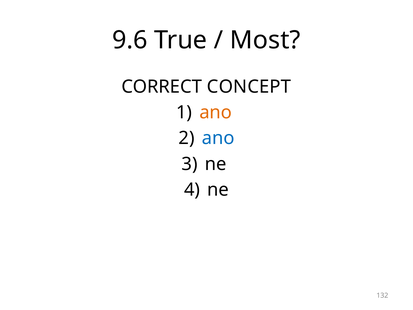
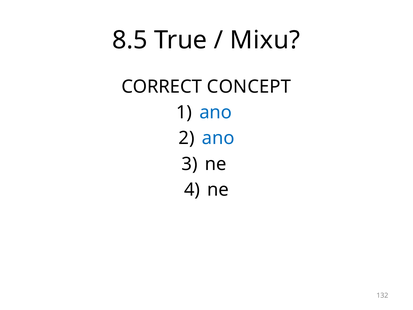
9.6: 9.6 -> 8.5 (130, 40)
Most: Most -> Mixu (265, 40)
ano colour: orange -> blue (216, 112)
